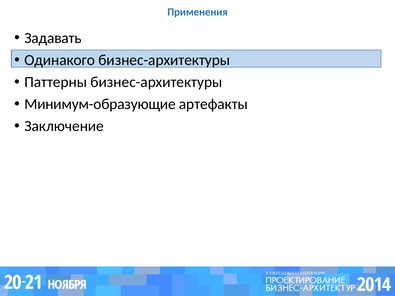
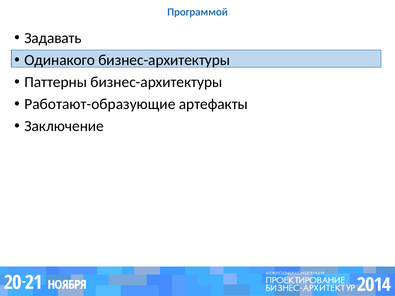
Применения: Применения -> Программой (198, 12)
Минимум-образующие: Минимум-образующие -> Работают-образующие (100, 104)
